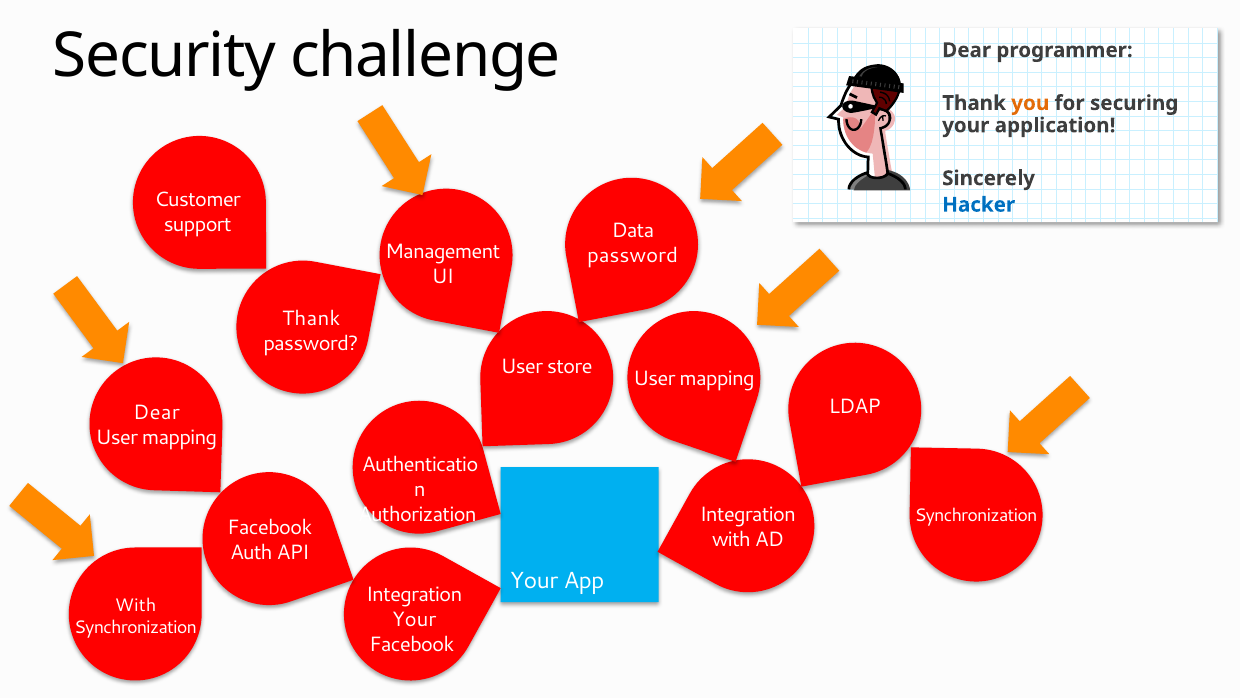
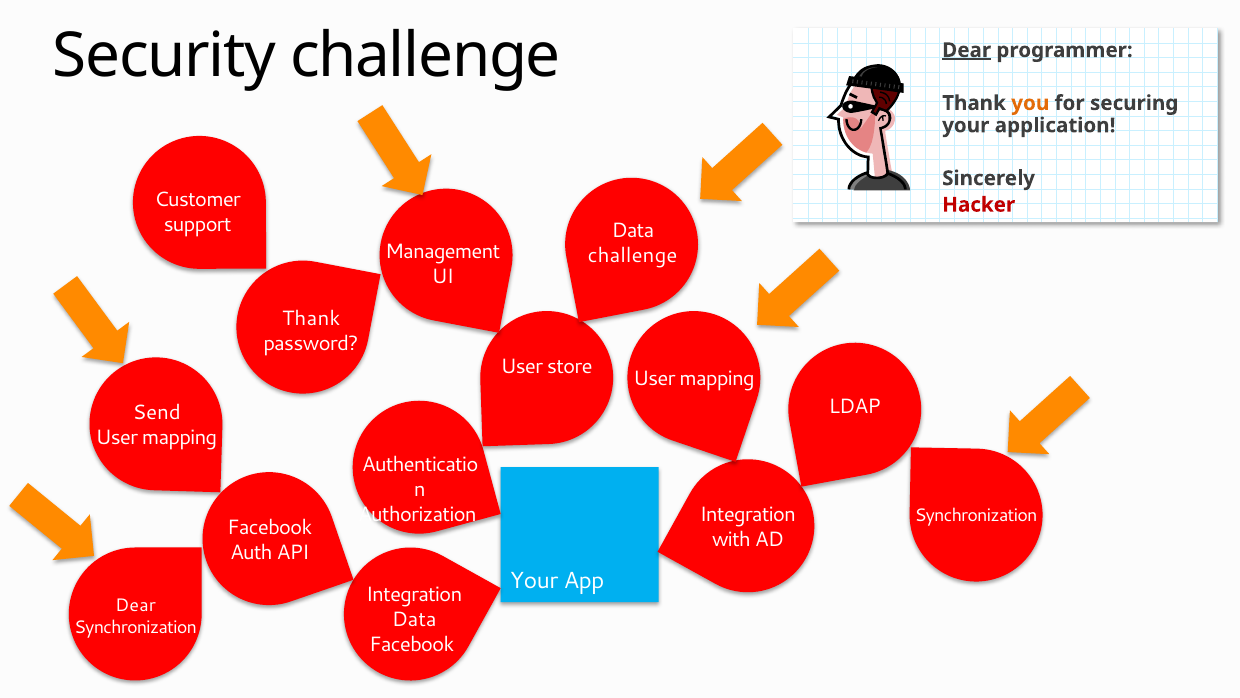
Dear underline: none -> present (967, 50)
Hacker colour: blue -> red (979, 205)
password: password -> challenge (633, 256)
Dear: Dear -> Send (157, 413)
With: With -> Dear (136, 605)
Your: Your -> Data (414, 619)
